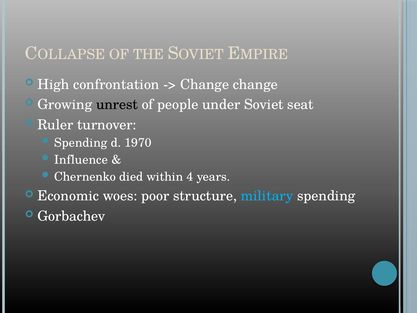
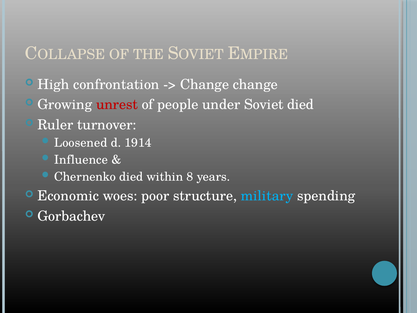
unrest colour: black -> red (117, 105)
Soviet seat: seat -> died (301, 105)
Spending: Spending -> Loosened (81, 143)
1970: 1970 -> 1914 (138, 143)
4: 4 -> 8 (190, 177)
